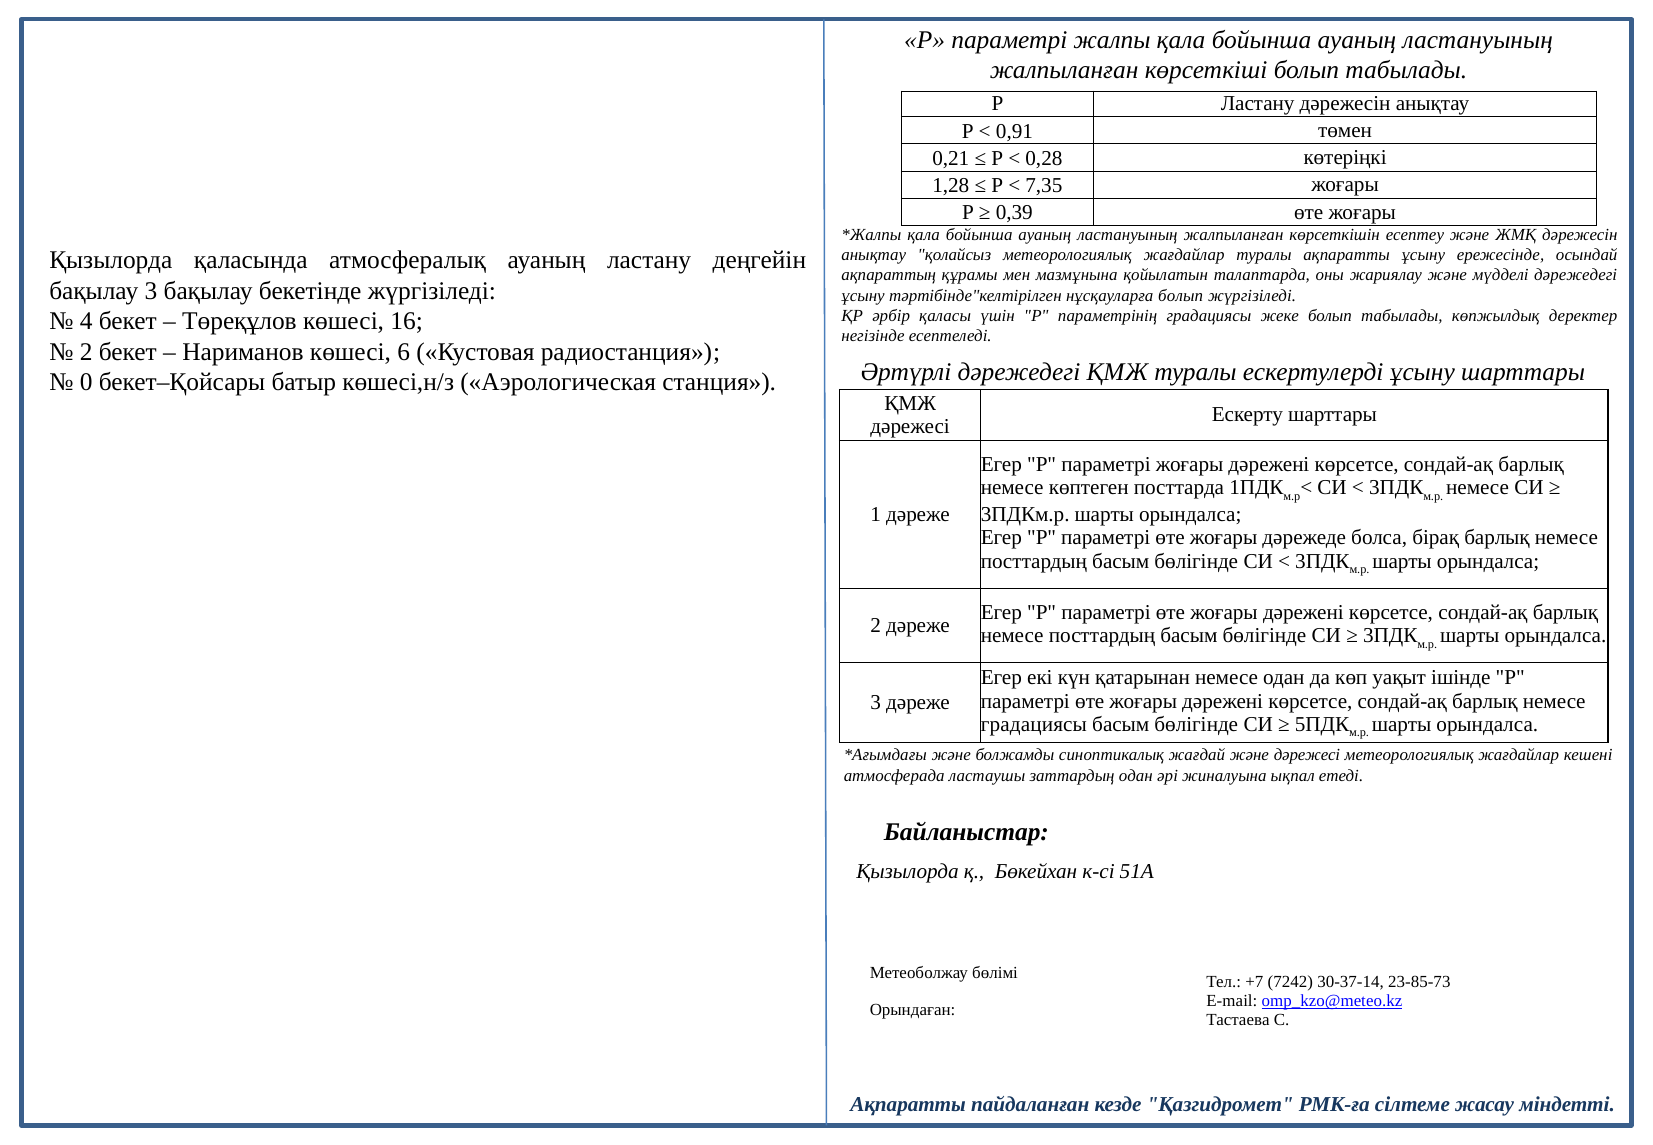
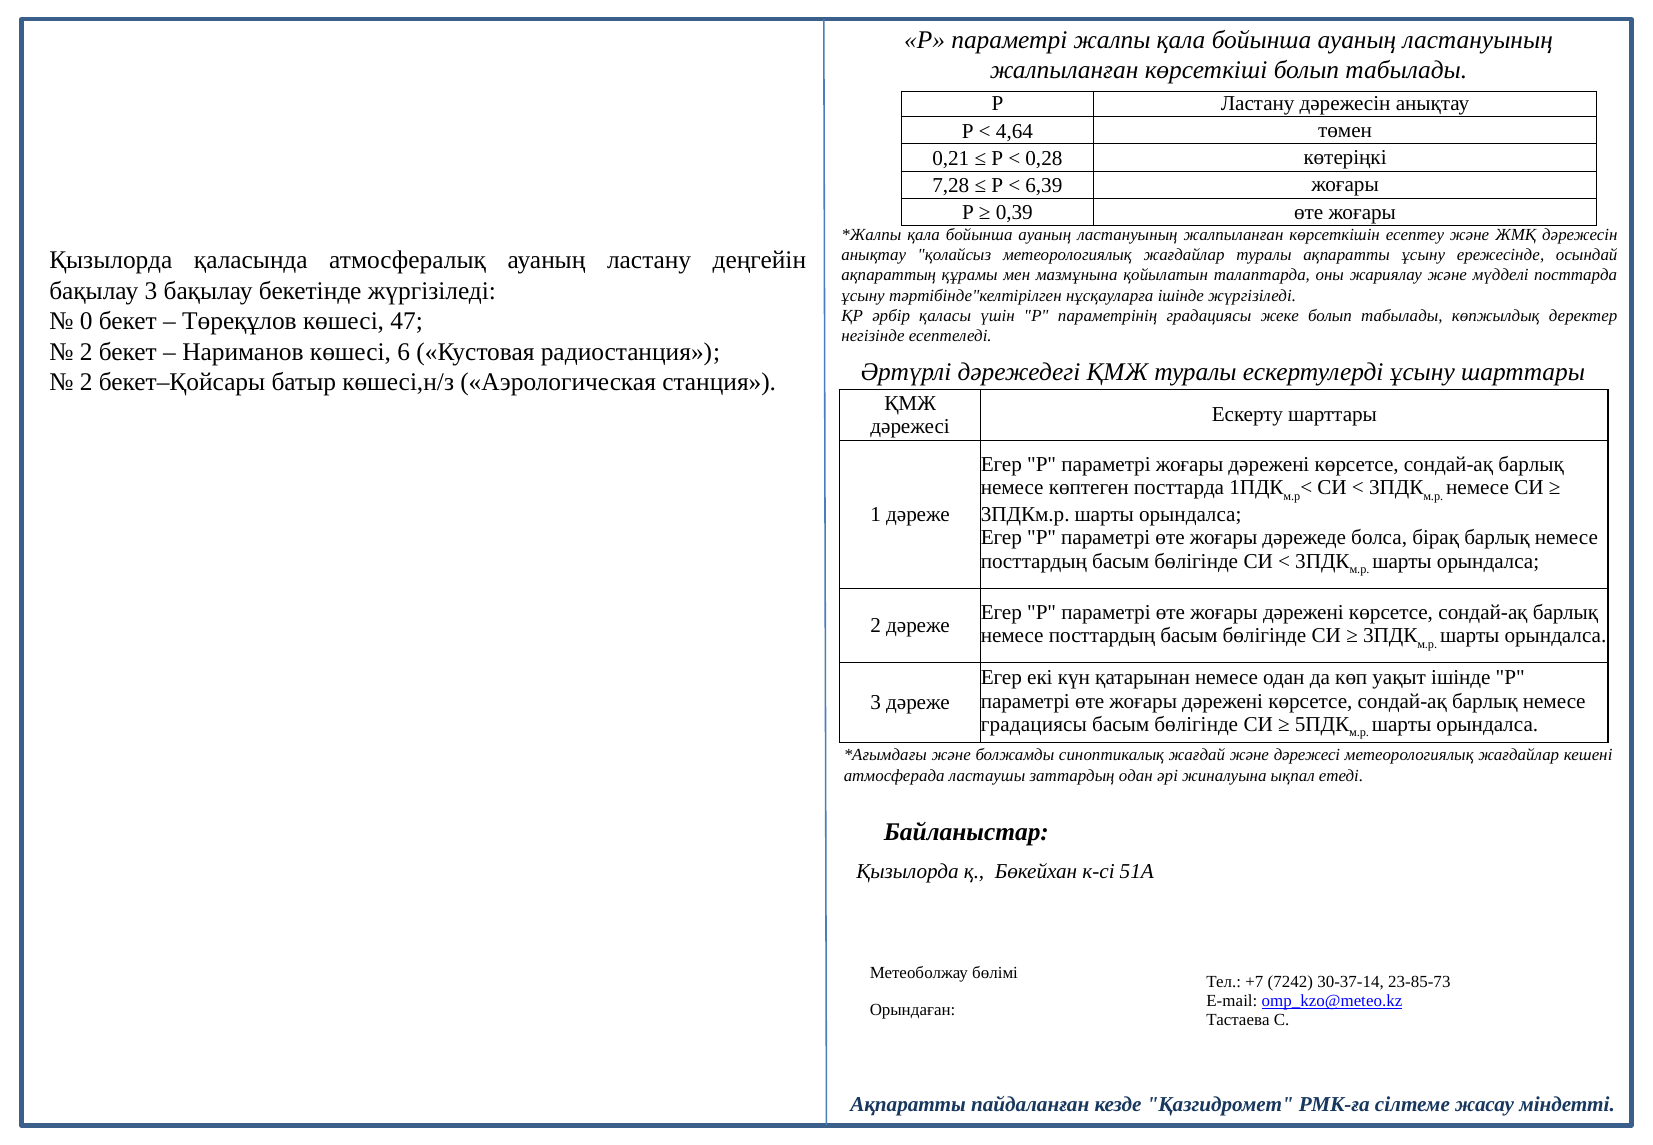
0,91: 0,91 -> 4,64 (1015, 131)
1,28: 1,28 -> 7,28 (951, 186)
7,35: 7,35 -> 6,39 (1044, 186)
мүдделі дәрежедегі: дәрежедегі -> посттарда (1576, 275)
нұсқауларға болып: болып -> ішінде (1181, 295)
4: 4 -> 0 (86, 321)
16: 16 -> 47 (407, 321)
0: 0 -> 2 (86, 382)
